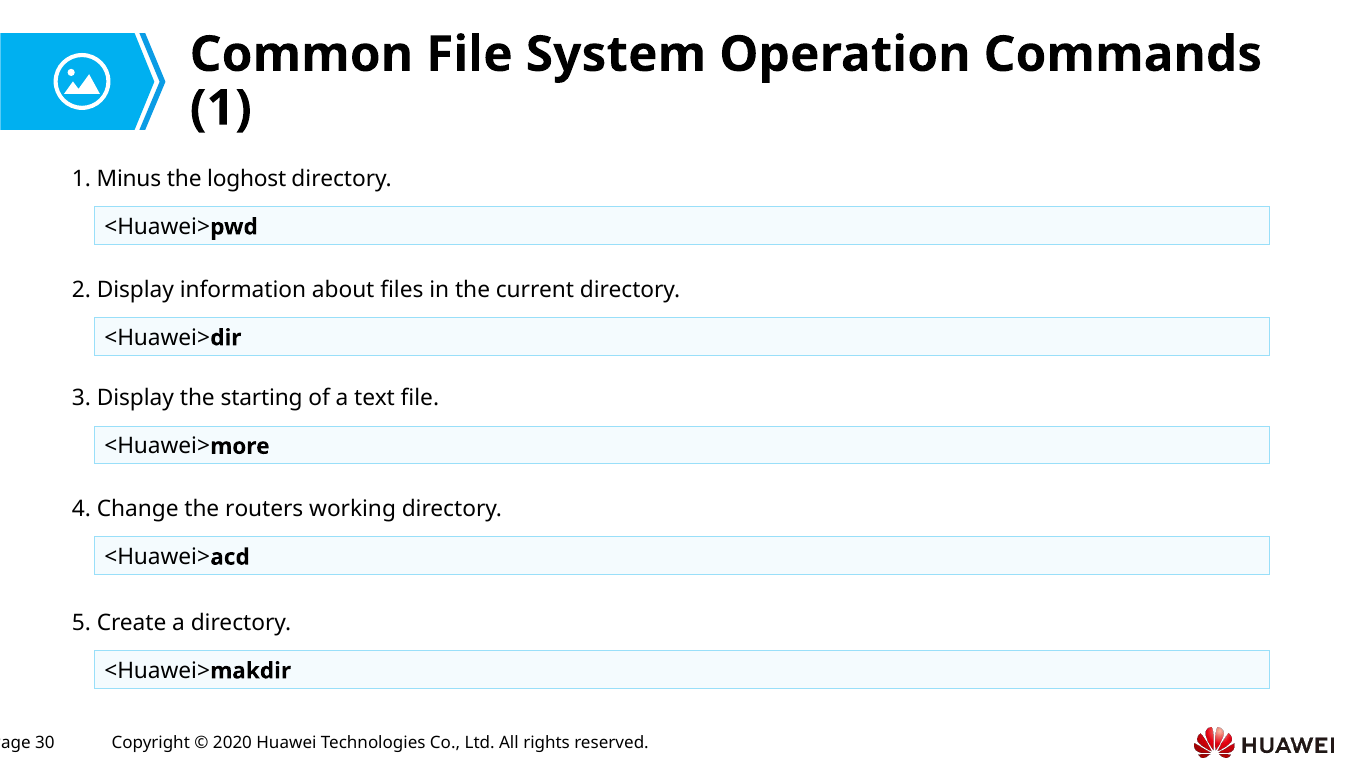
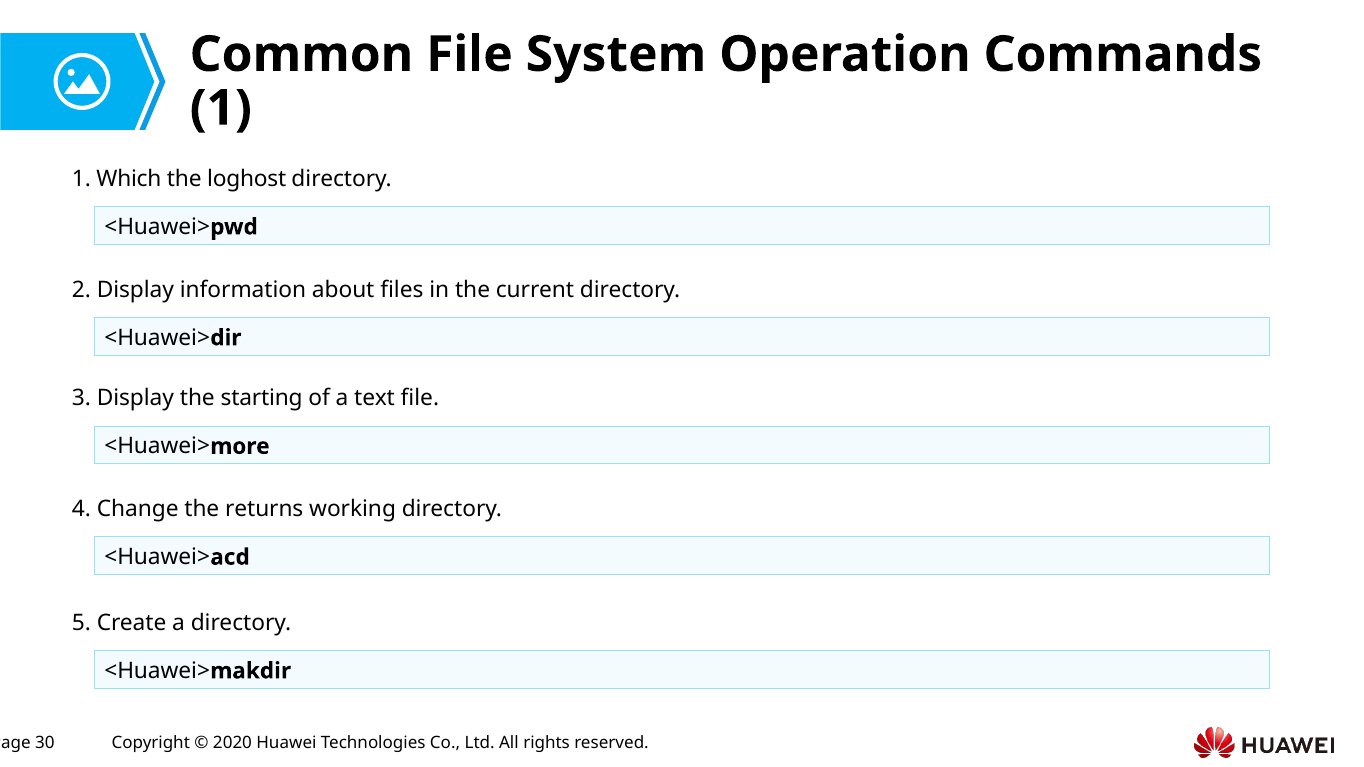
Minus: Minus -> Which (129, 179)
routers: routers -> returns (264, 509)
